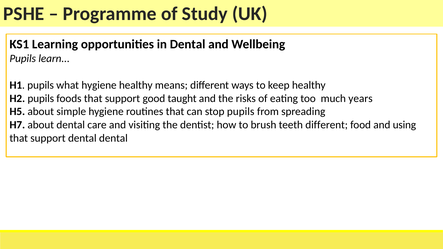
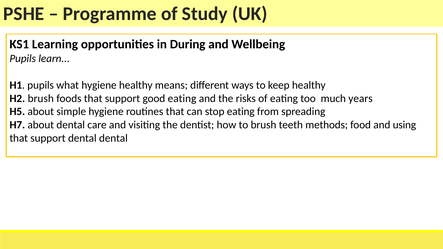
in Dental: Dental -> During (188, 44)
H2 pupils: pupils -> brush (41, 98)
good taught: taught -> eating (182, 98)
stop pupils: pupils -> eating (241, 112)
teeth different: different -> methods (327, 125)
